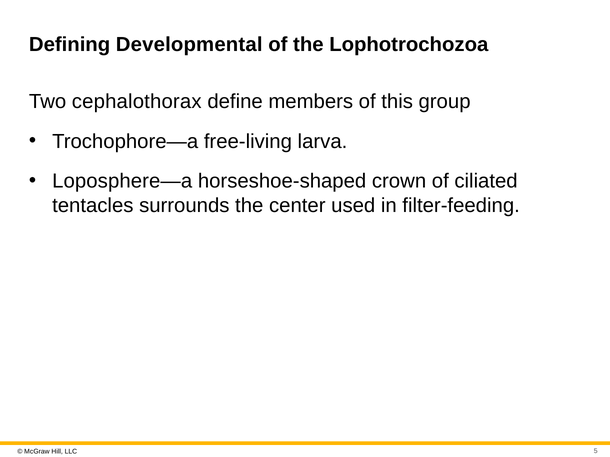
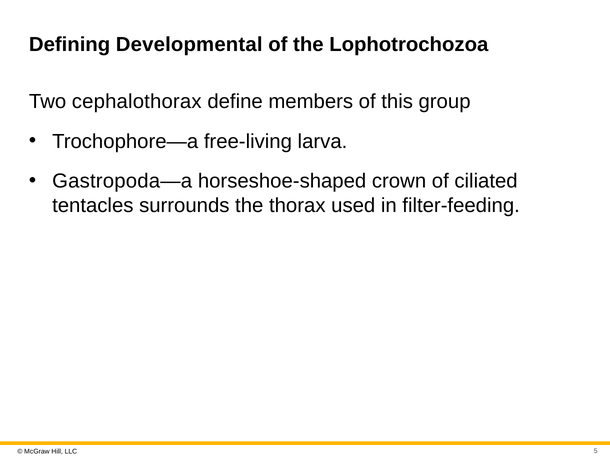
Loposphere—a: Loposphere—a -> Gastropoda—a (122, 181)
center: center -> thorax (297, 206)
